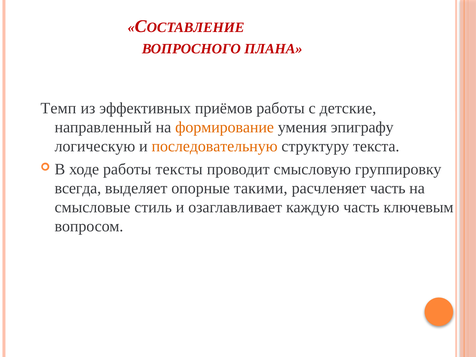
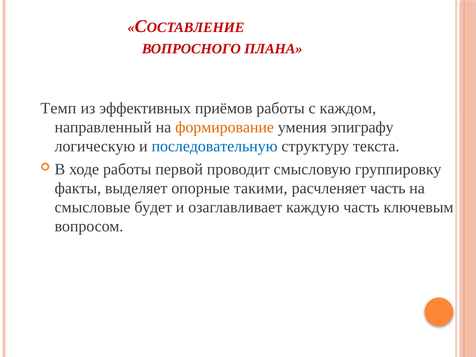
детские: детские -> каждом (348, 108)
последовательную colour: orange -> blue (215, 146)
тексты: тексты -> первой (179, 169)
всегда: всегда -> факты (78, 188)
стиль: стиль -> будет (153, 207)
